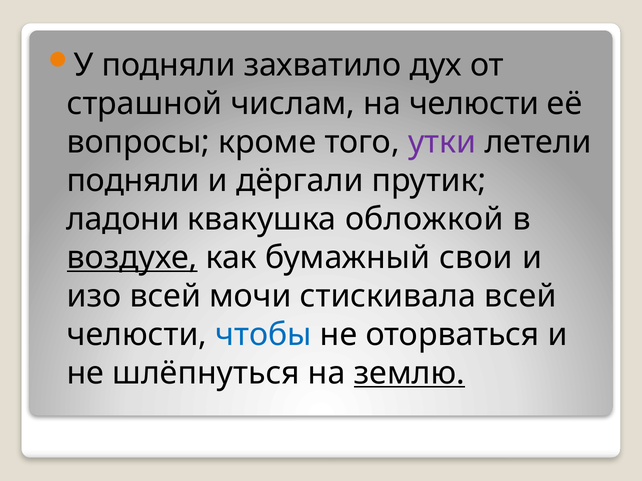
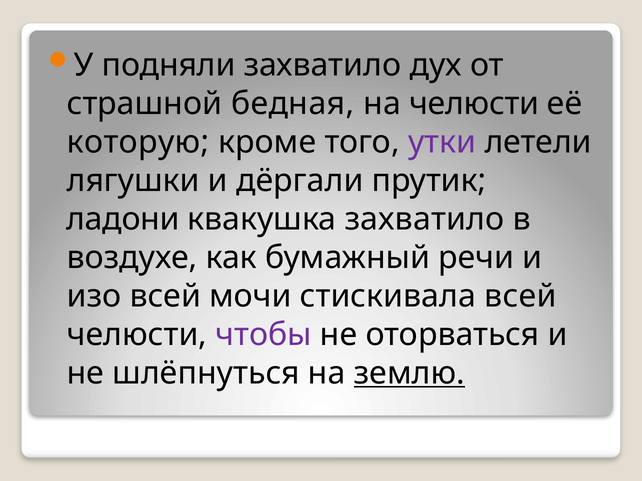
числам: числам -> бедная (293, 104)
вопросы: вопросы -> которую (138, 142)
подняли: подняли -> лягушки (133, 181)
квакушка обложкой: обложкой -> захватило (425, 219)
воздухе underline: present -> none (132, 258)
свои: свои -> речи (476, 258)
чтобы colour: blue -> purple (264, 335)
